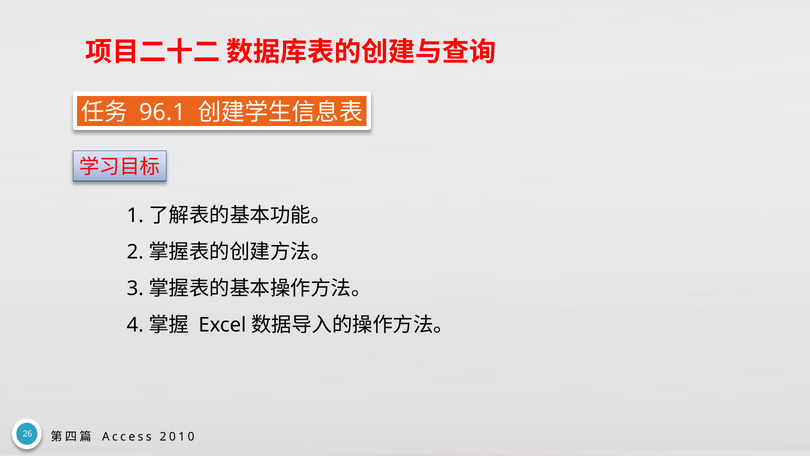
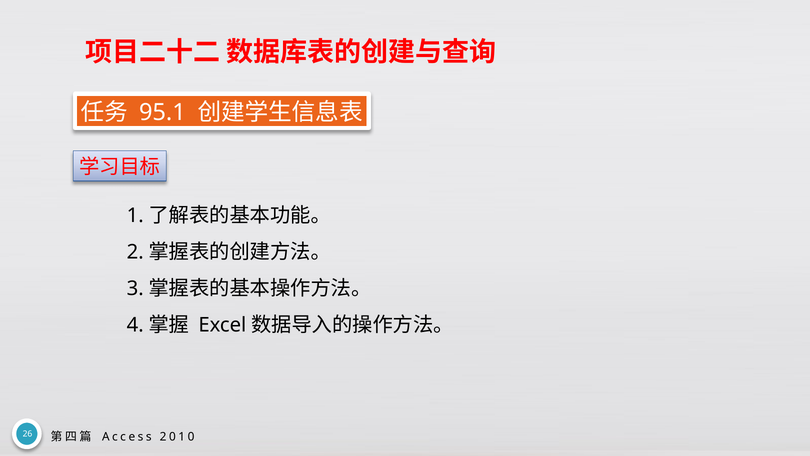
96.1: 96.1 -> 95.1 (162, 113)
